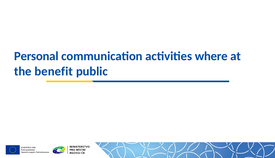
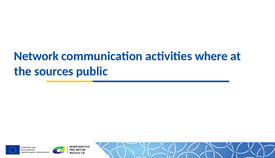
Personal: Personal -> Network (36, 56)
benefit: benefit -> sources (54, 71)
